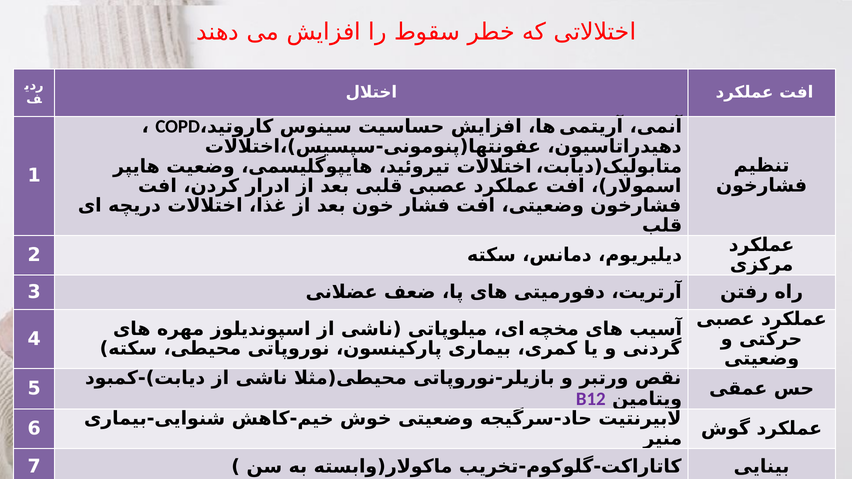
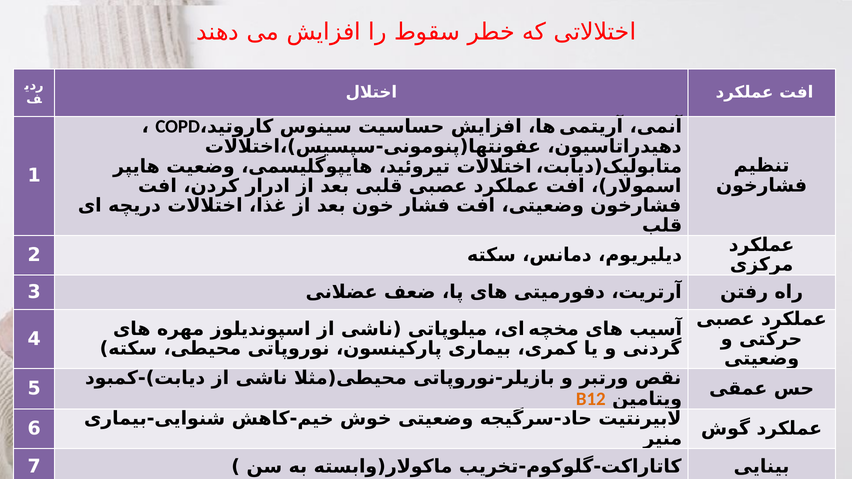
B12 colour: purple -> orange (591, 399)
